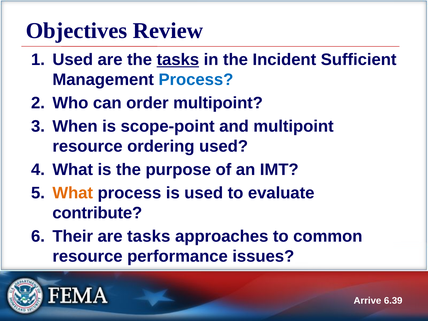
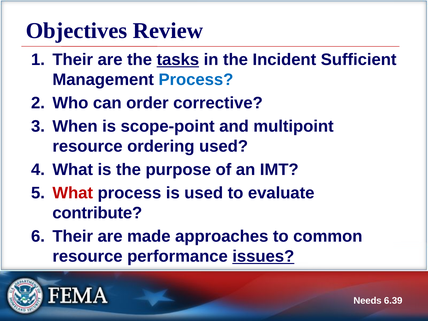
Used: Used -> Their (73, 60)
order multipoint: multipoint -> corrective (218, 103)
What colour: orange -> red (73, 193)
are tasks: tasks -> made (149, 236)
issues underline: none -> present (263, 256)
Arrive: Arrive -> Needs (368, 301)
